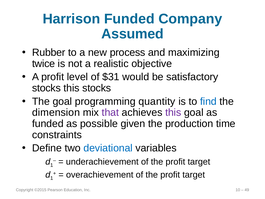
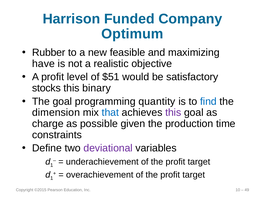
Assumed: Assumed -> Optimum (132, 34)
process: process -> feasible (128, 52)
twice: twice -> have (43, 64)
$31: $31 -> $51 (111, 77)
this stocks: stocks -> binary (97, 88)
that colour: purple -> blue (110, 112)
funded: funded -> charge (48, 124)
deviational colour: blue -> purple (108, 148)
